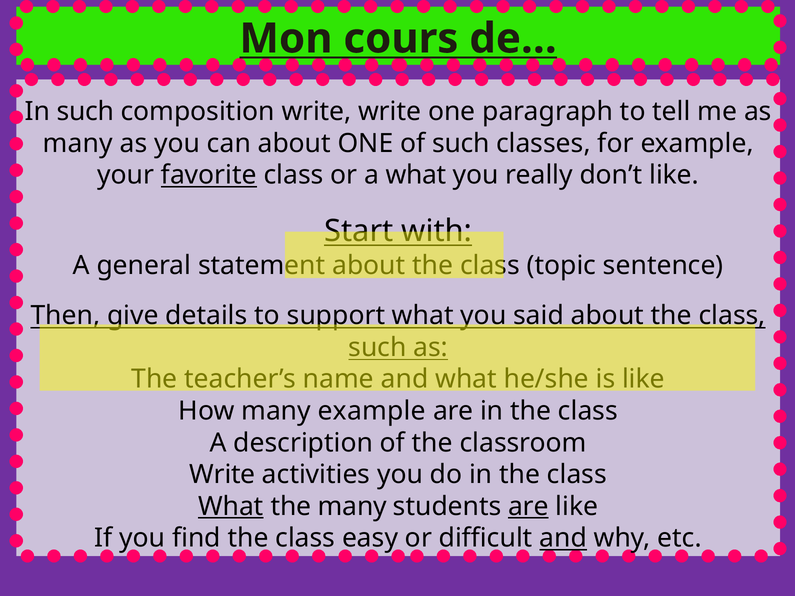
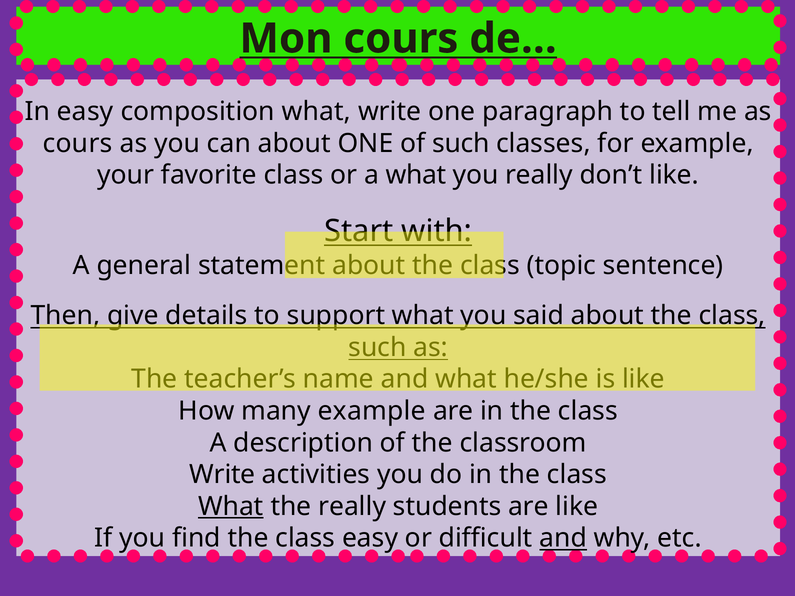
In such: such -> easy (85, 112)
composition write: write -> what (316, 112)
many: many -> cours (78, 144)
favorite underline: present -> none (209, 175)
the many: many -> really (352, 507)
are underline: present -> none (528, 507)
